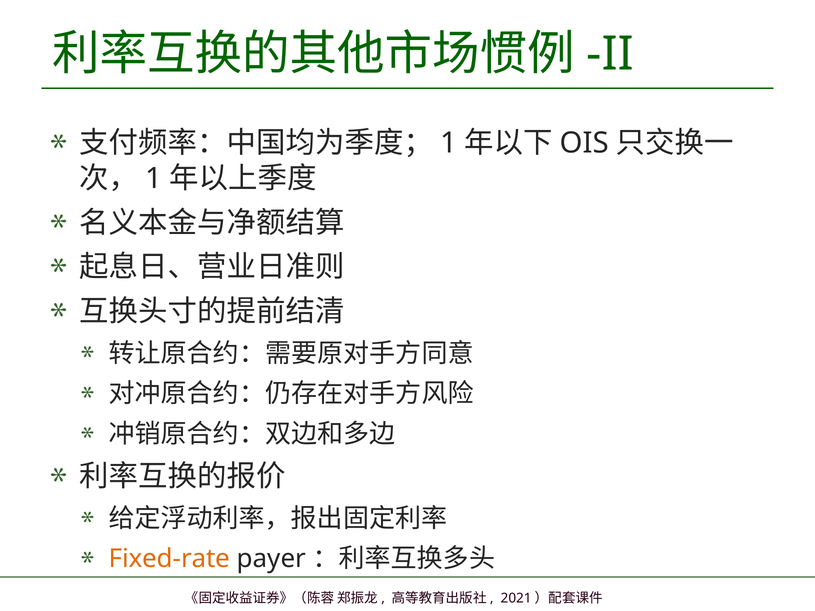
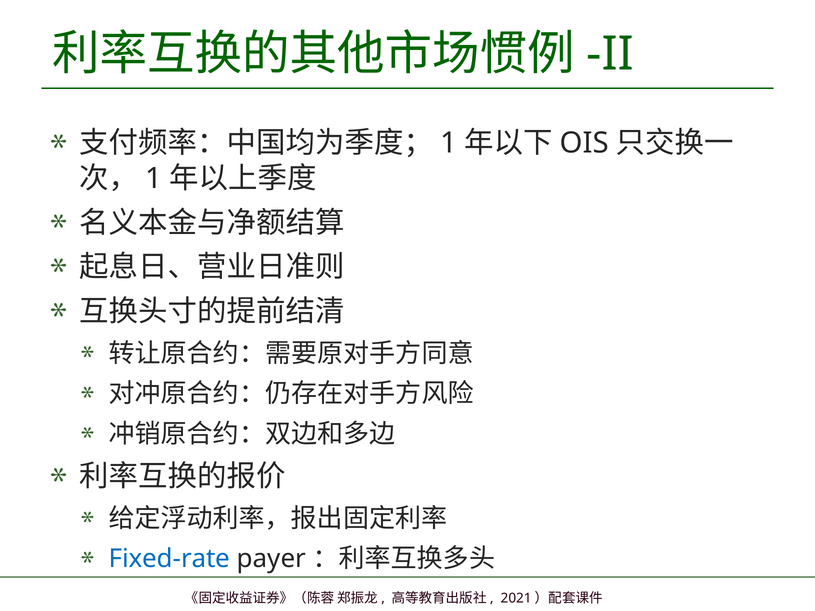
Fixed-rate colour: orange -> blue (169, 559)
